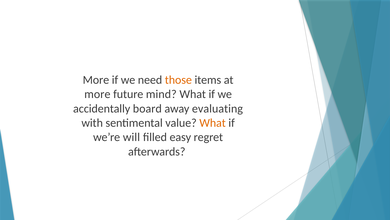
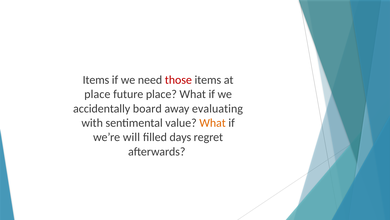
More: More -> Items (96, 80)
those colour: orange -> red (178, 80)
more: more -> place (97, 94)
future mind: mind -> place (161, 94)
easy: easy -> days (180, 137)
